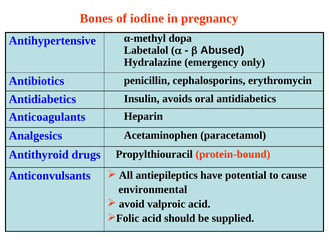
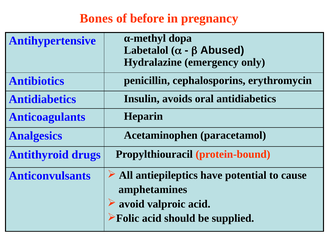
iodine: iodine -> before (147, 18)
environmental: environmental -> amphetamines (153, 189)
